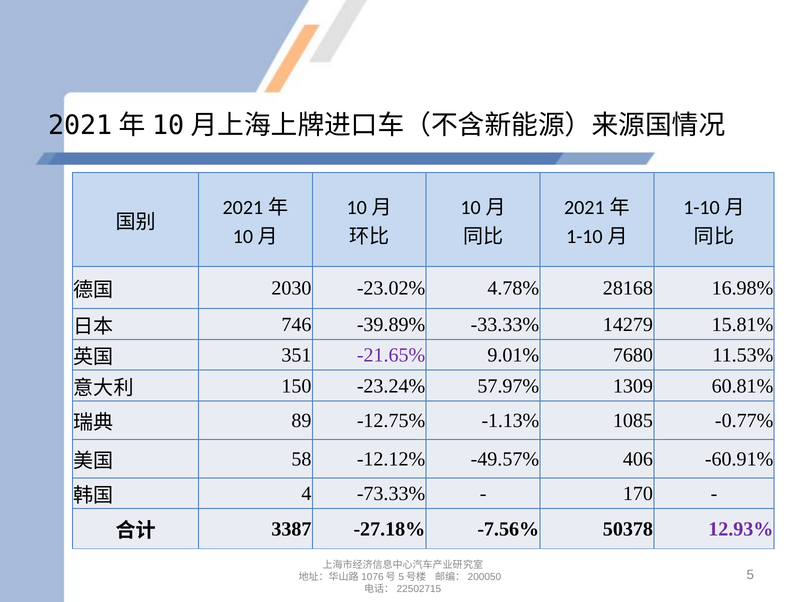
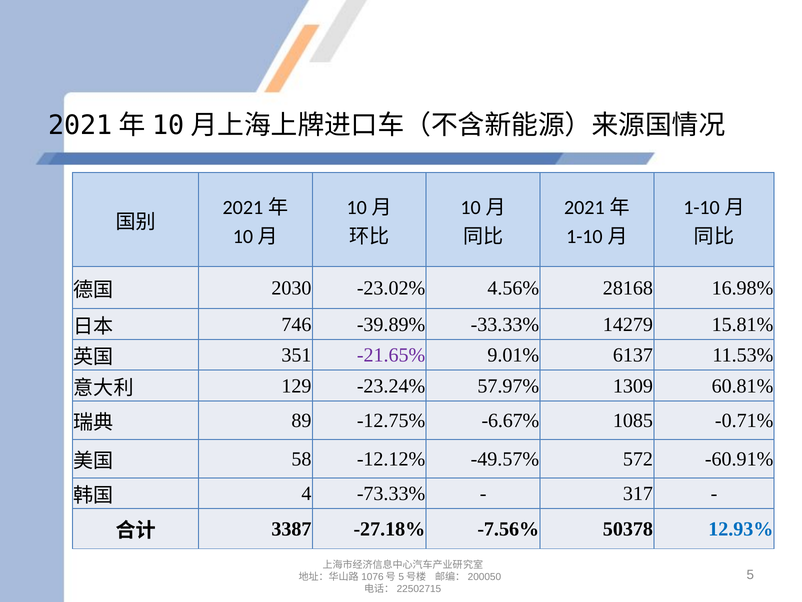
4.78%: 4.78% -> 4.56% (513, 288)
7680: 7680 -> 6137 (633, 355)
150: 150 -> 129 (296, 386)
-1.13%: -1.13% -> -6.67% (510, 420)
-0.77%: -0.77% -> -0.71% (744, 420)
406: 406 -> 572 (638, 459)
170: 170 -> 317 (638, 493)
12.93% colour: purple -> blue (741, 529)
